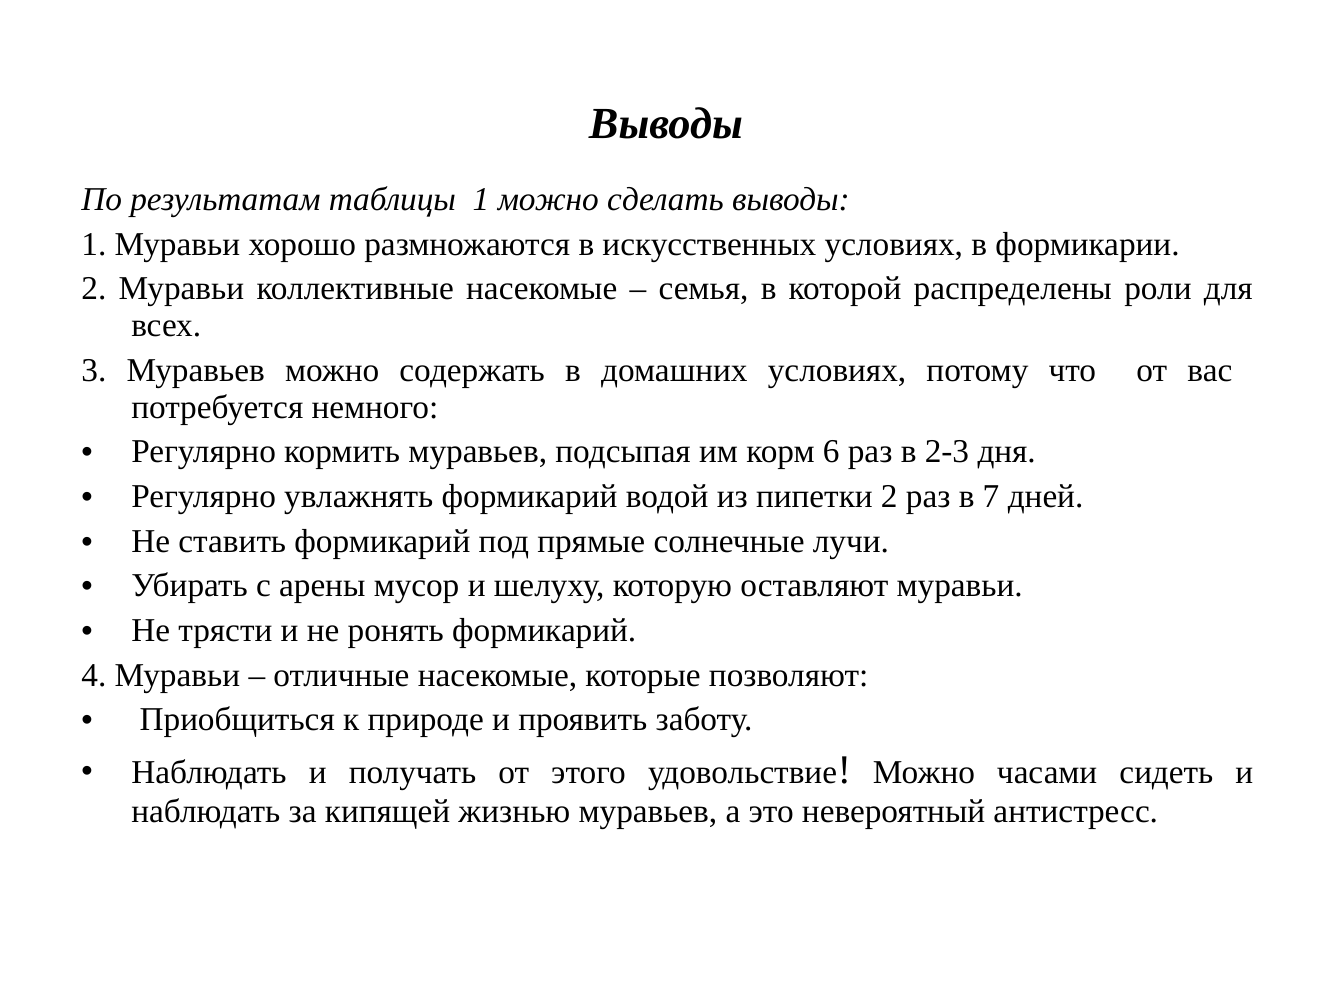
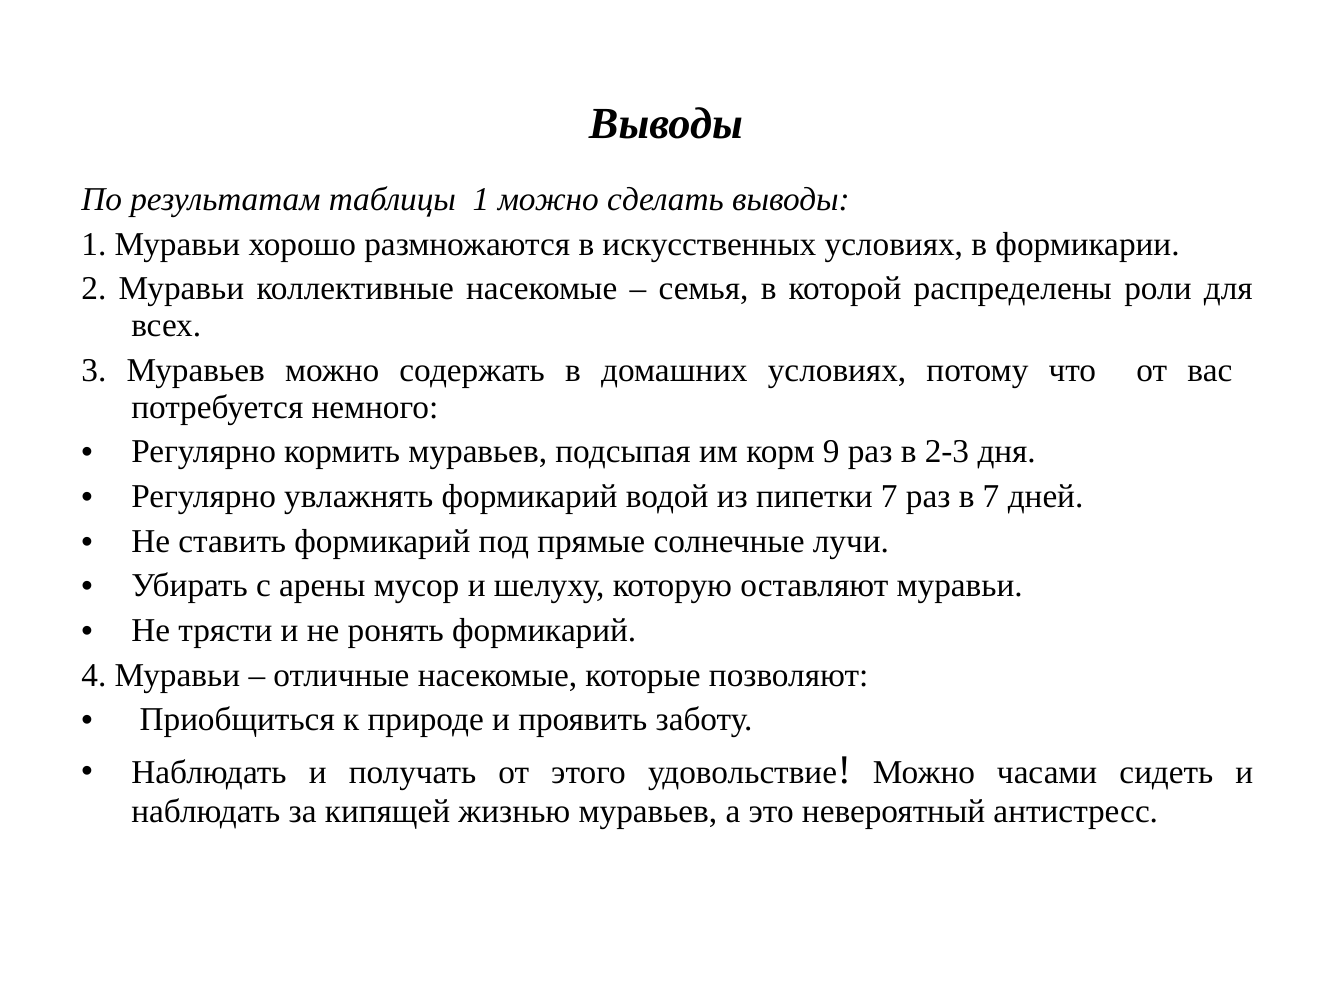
6: 6 -> 9 (831, 452)
пипетки 2: 2 -> 7 (889, 497)
